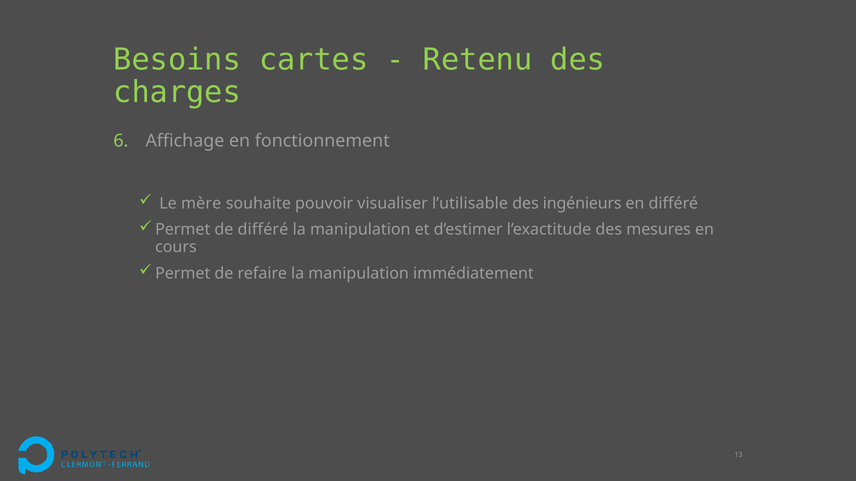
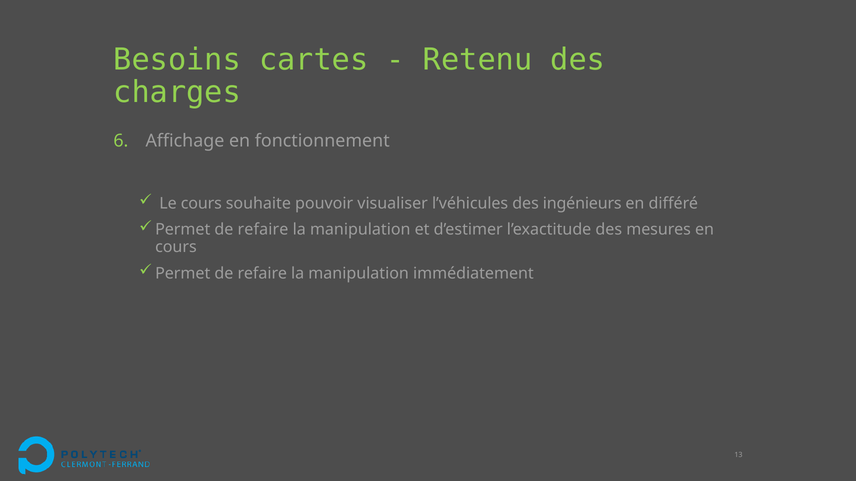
Le mère: mère -> cours (201, 204)
l’utilisable: l’utilisable -> l’véhicules (470, 204)
différé: différé -> refaire (263, 230)
